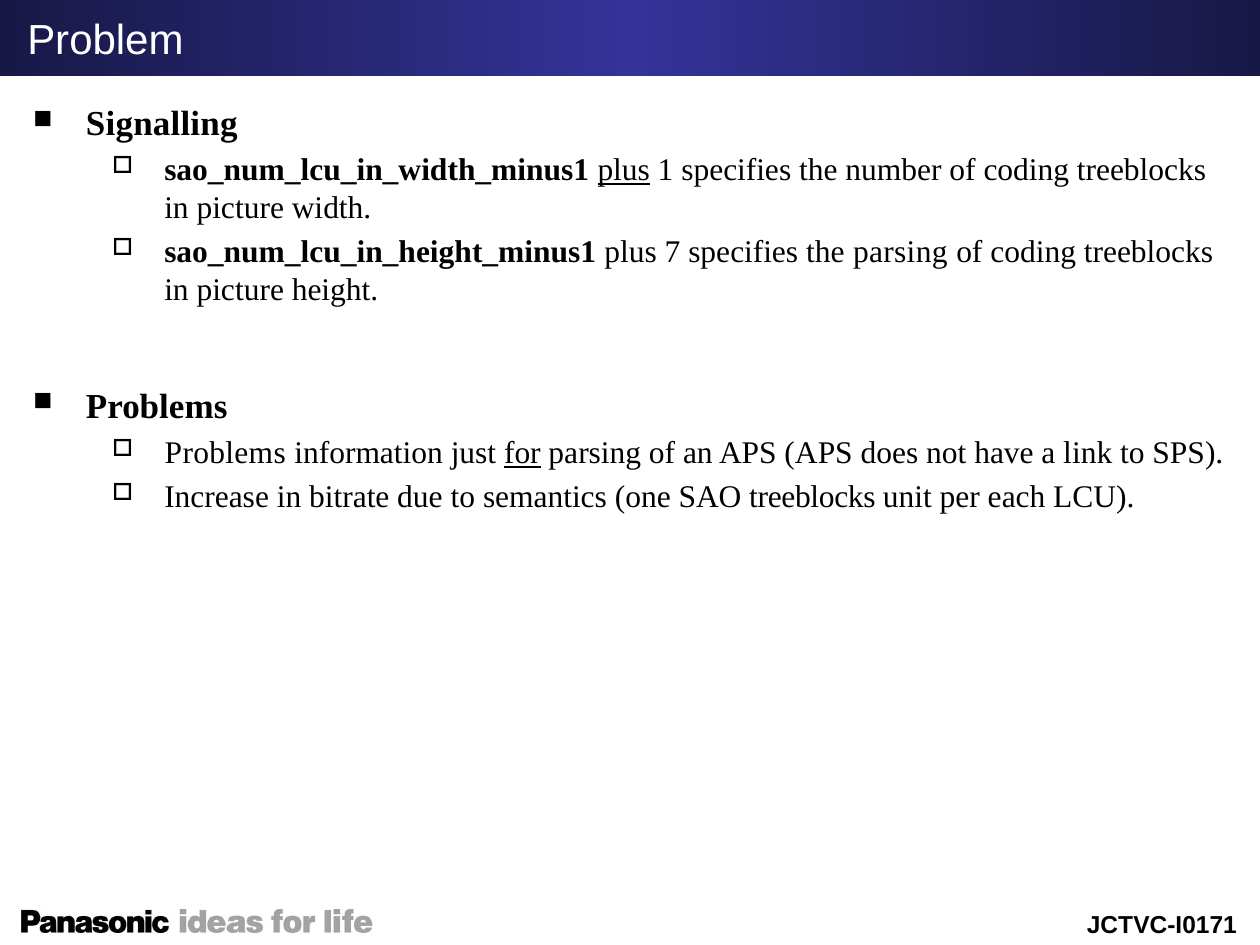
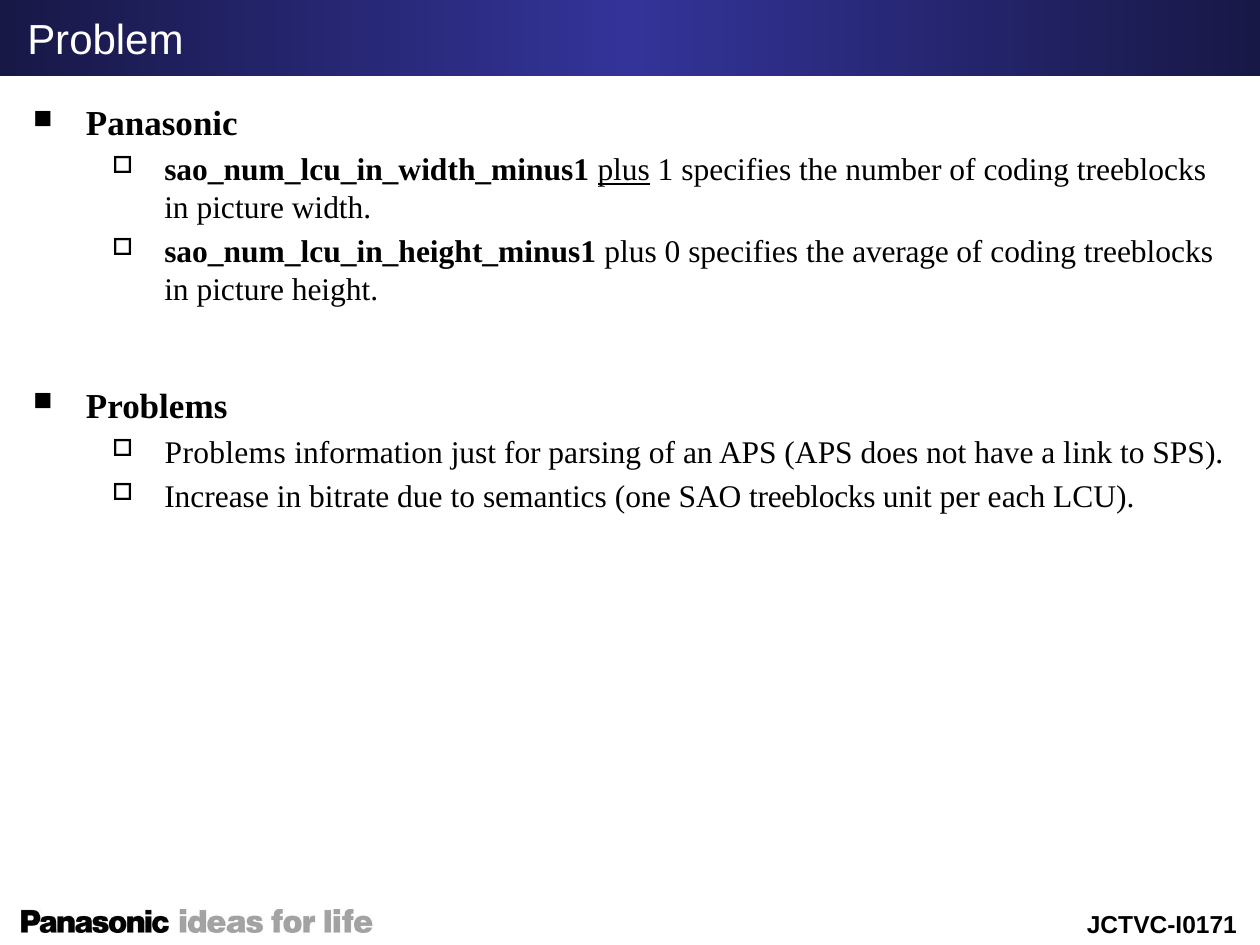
Signalling: Signalling -> Panasonic (162, 124)
7: 7 -> 0 (672, 252)
the parsing: parsing -> average (901, 252)
for underline: present -> none (522, 453)
